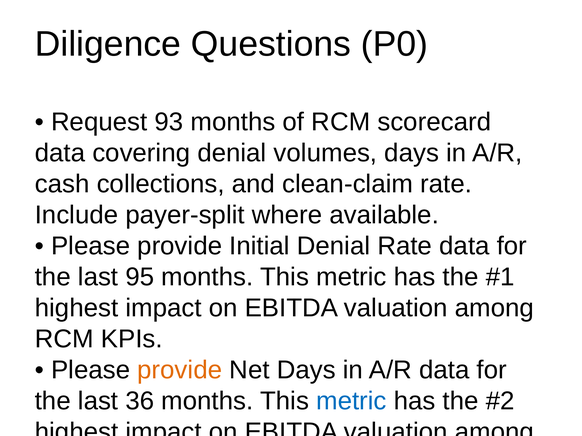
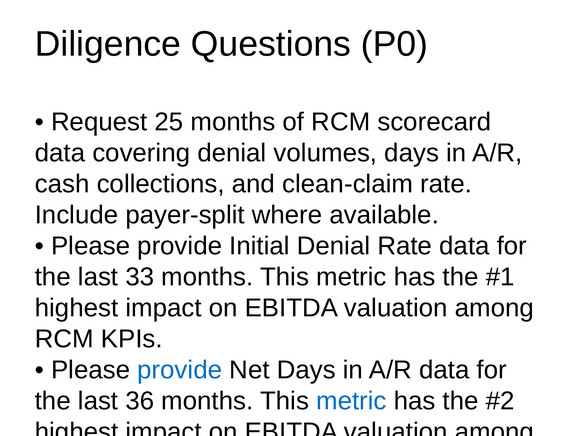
93: 93 -> 25 (169, 122)
95: 95 -> 33 (140, 277)
provide colour: orange -> blue (180, 370)
